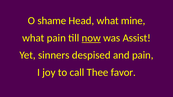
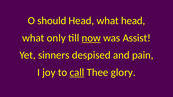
shame: shame -> should (52, 21)
what mine: mine -> head (133, 21)
what pain: pain -> only (56, 38)
call underline: none -> present (77, 73)
favor: favor -> glory (123, 73)
